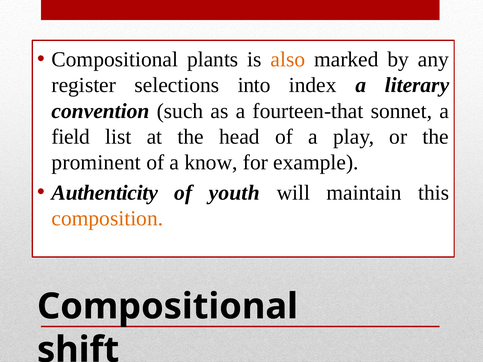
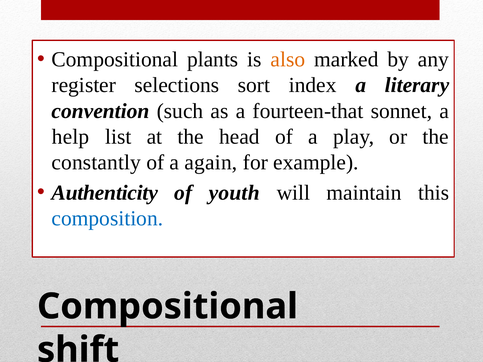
into: into -> sort (254, 85)
field: field -> help (71, 137)
prominent: prominent -> constantly (96, 163)
know: know -> again (211, 163)
composition colour: orange -> blue (107, 219)
